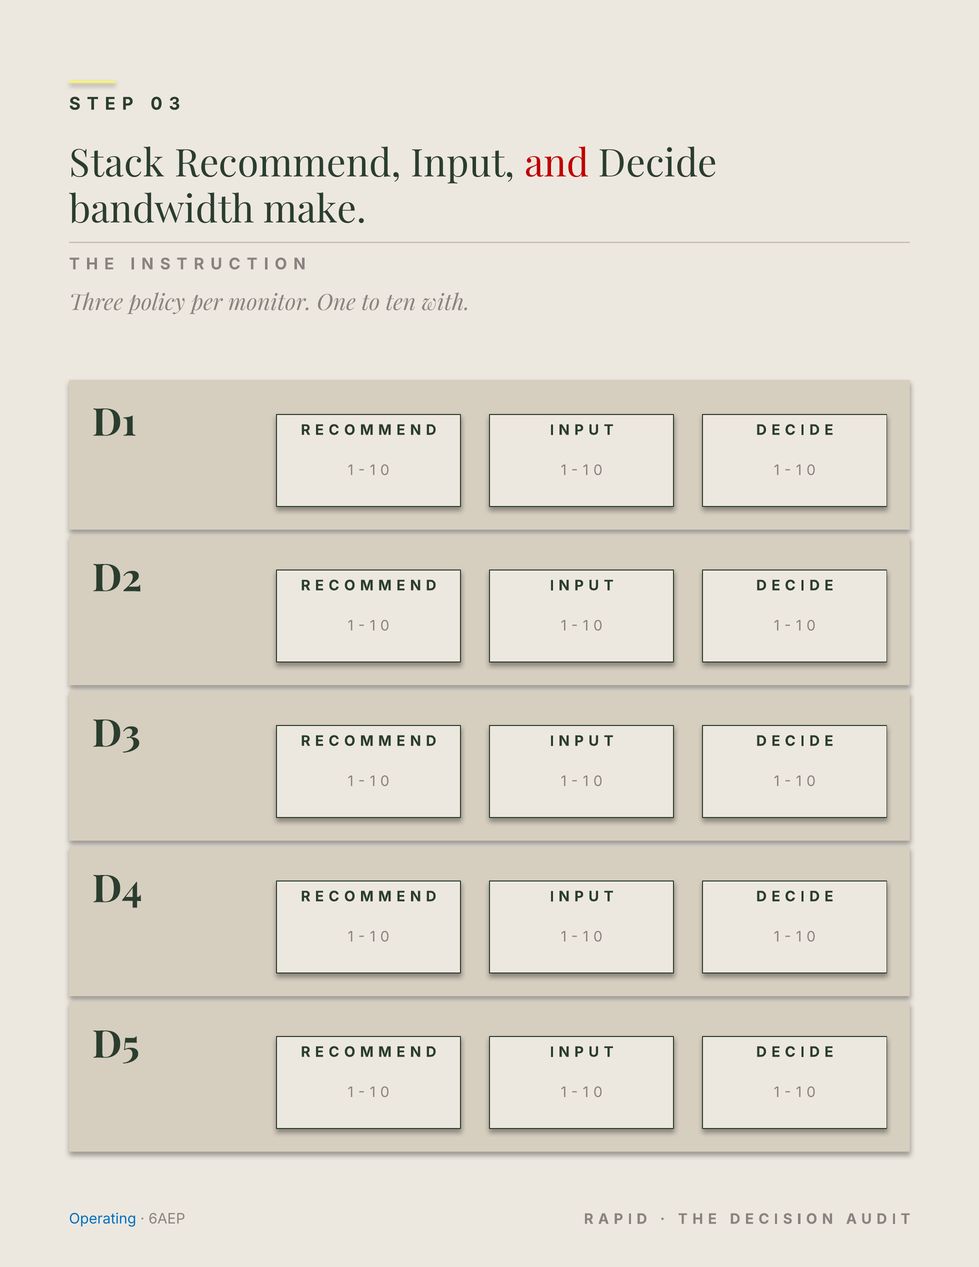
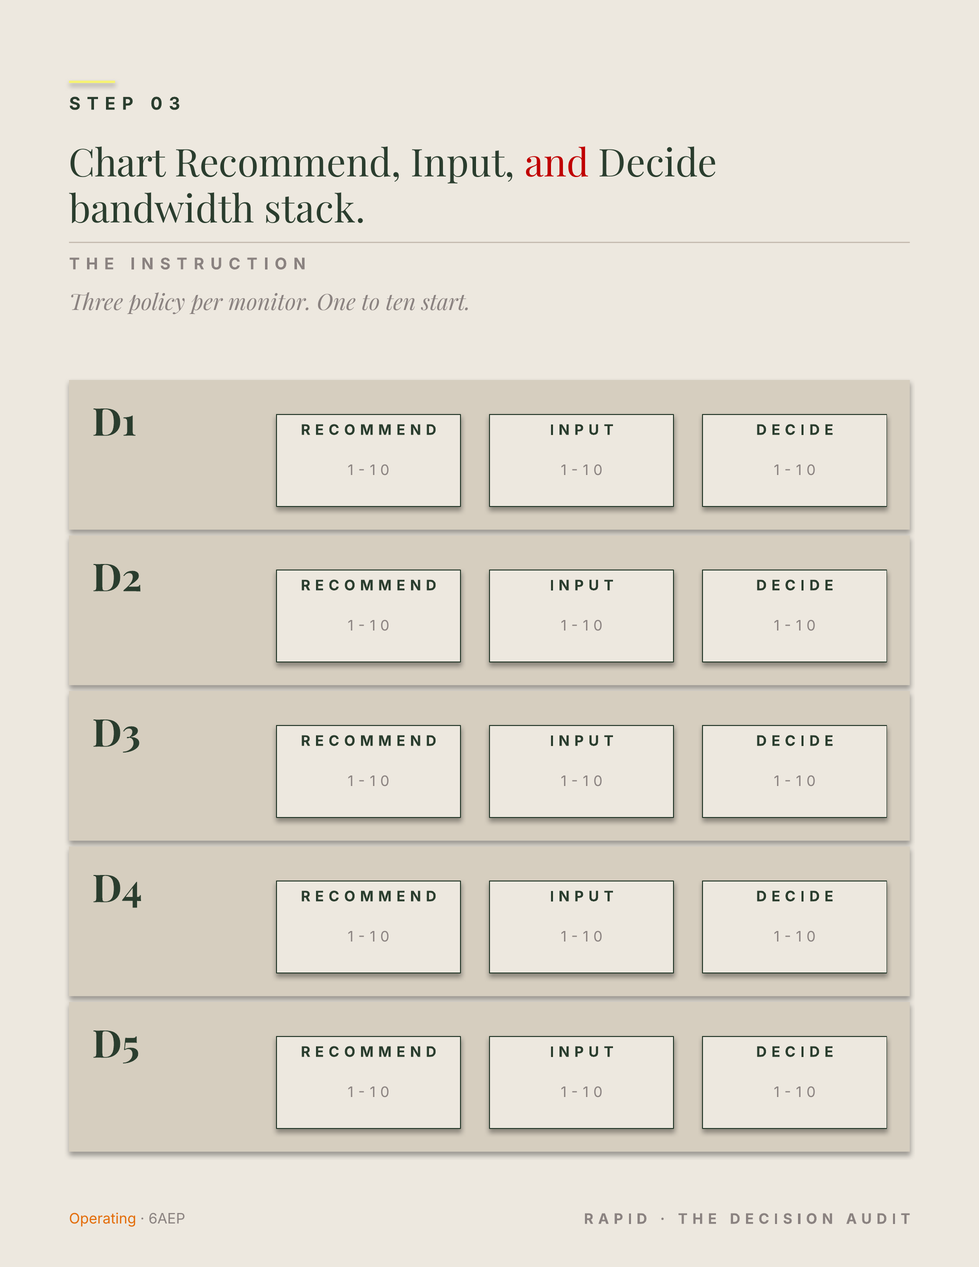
Stack: Stack -> Chart (117, 164)
make: make -> stack (315, 210)
with: with -> start (446, 303)
Operating colour: blue -> orange (103, 1219)
